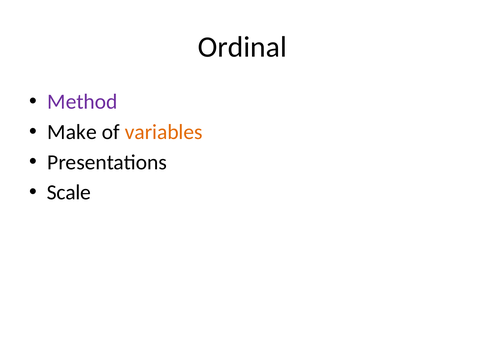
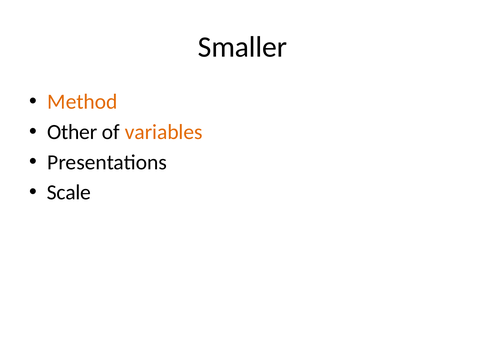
Ordinal: Ordinal -> Smaller (243, 47)
Method colour: purple -> orange (82, 102)
Make: Make -> Other (72, 132)
